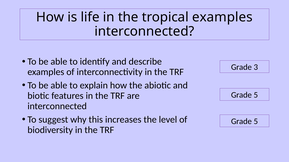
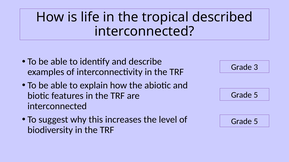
tropical examples: examples -> described (222, 17)
